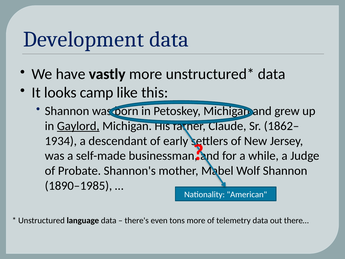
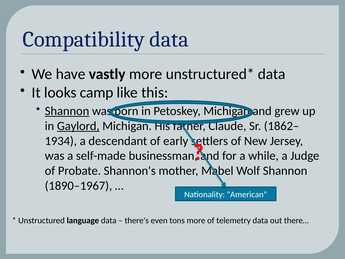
Development: Development -> Compatibility (84, 39)
Shannon underline: none -> present (67, 111)
1890–1985: 1890–1985 -> 1890–1967 (78, 186)
